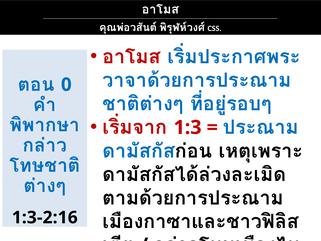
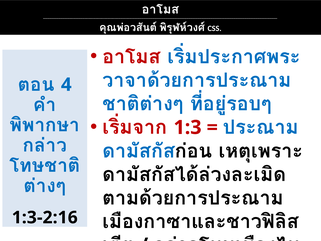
0: 0 -> 4 (66, 85)
